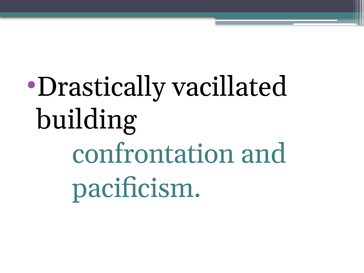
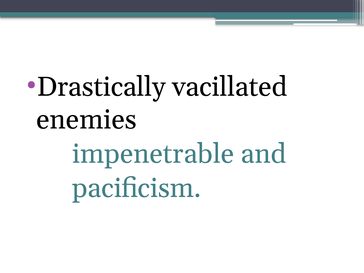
building: building -> enemies (87, 120)
confrontation: confrontation -> impenetrable (153, 154)
